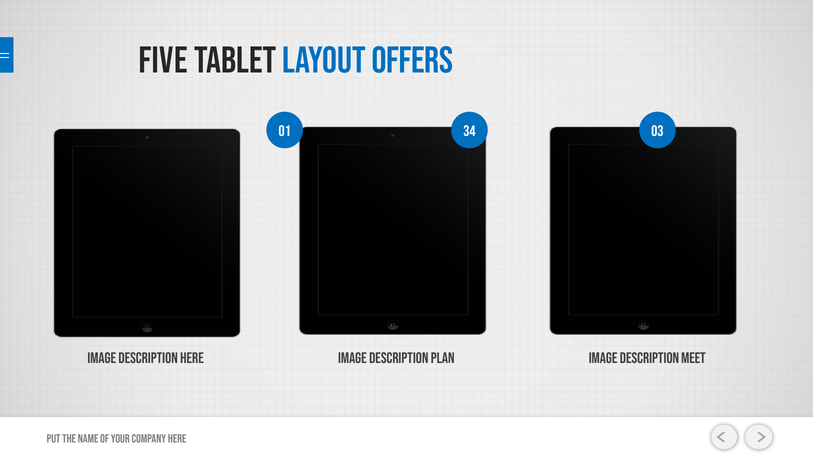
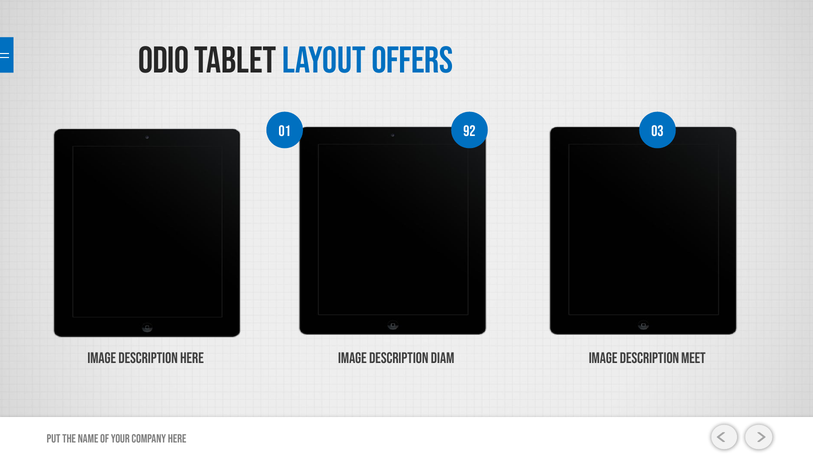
FIVE: FIVE -> ODIO (164, 60)
34: 34 -> 92 (469, 131)
PLAN: PLAN -> DIAM (443, 358)
